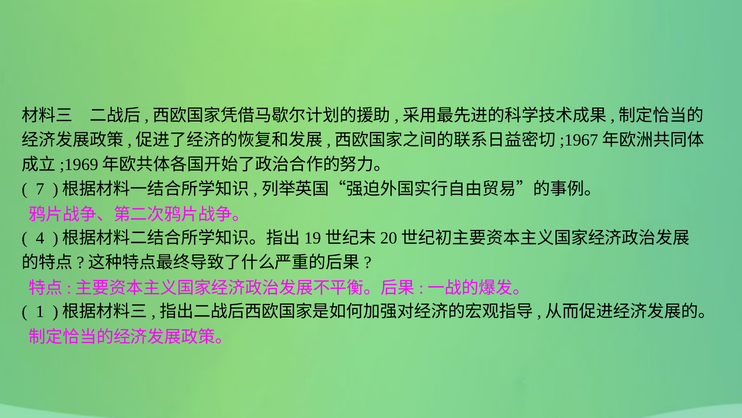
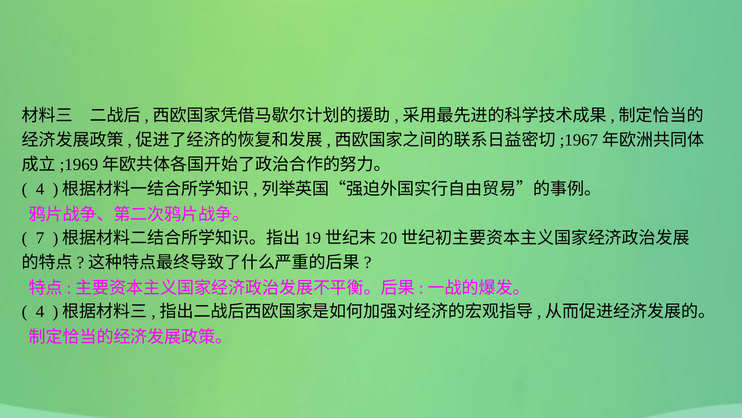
7: 7 -> 4 (40, 189)
4: 4 -> 7 (40, 238)
1: 1 -> 4 (40, 311)
